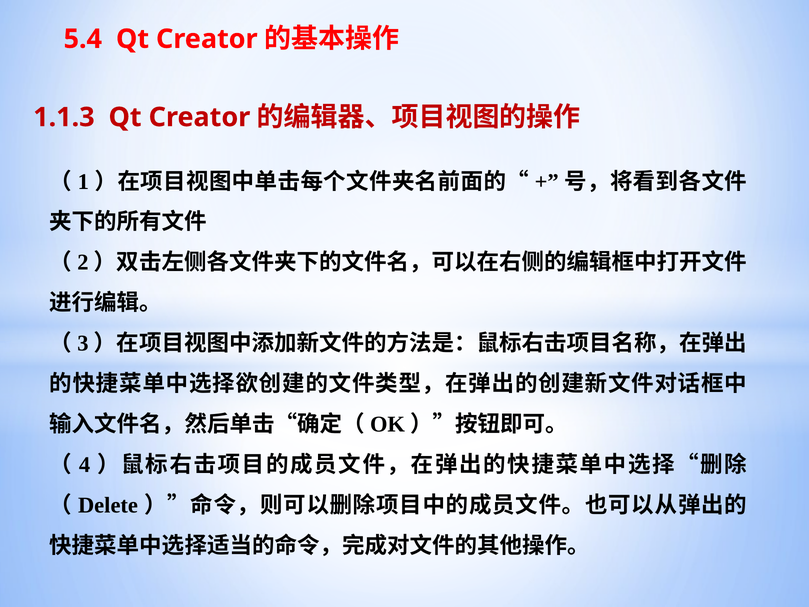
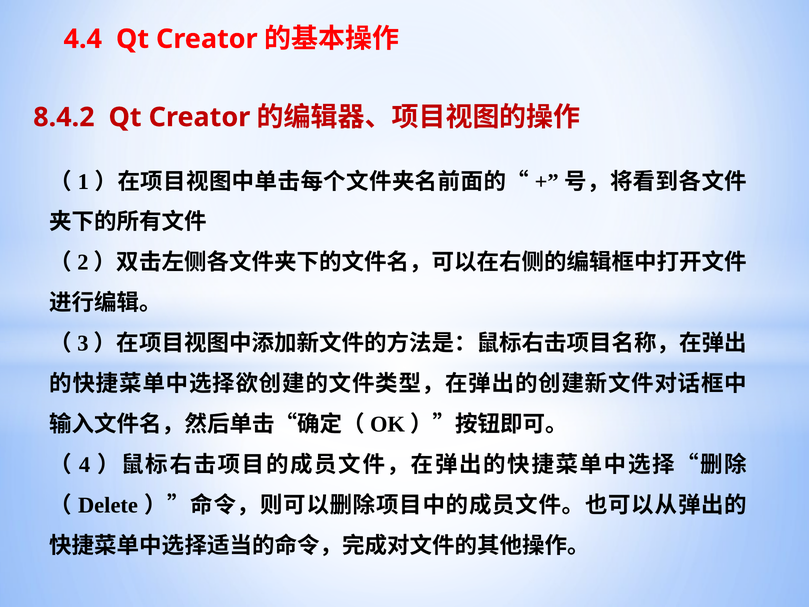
5.4: 5.4 -> 4.4 (83, 39)
1.1.3: 1.1.3 -> 8.4.2 (64, 117)
